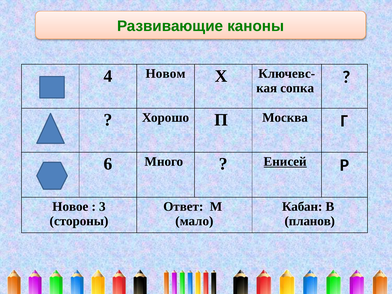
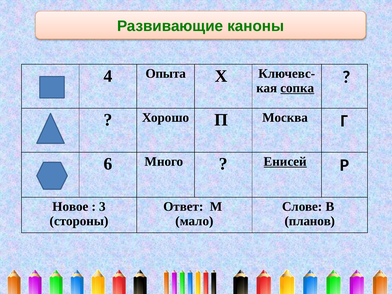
Новом: Новом -> Опыта (166, 74)
сопка underline: none -> present (297, 88)
Кабан: Кабан -> Слове (302, 207)
